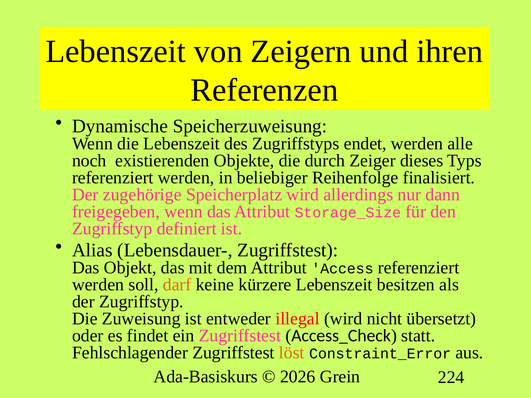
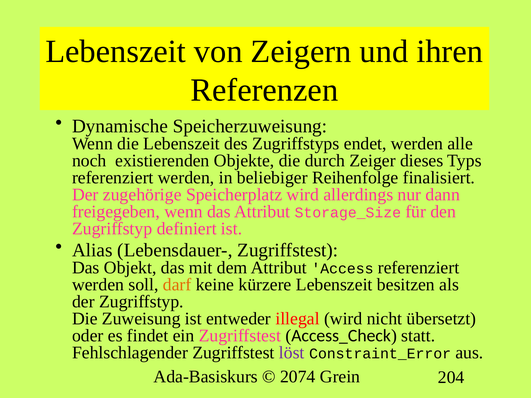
löst colour: orange -> purple (292, 353)
2026: 2026 -> 2074 (298, 377)
224: 224 -> 204 (451, 377)
